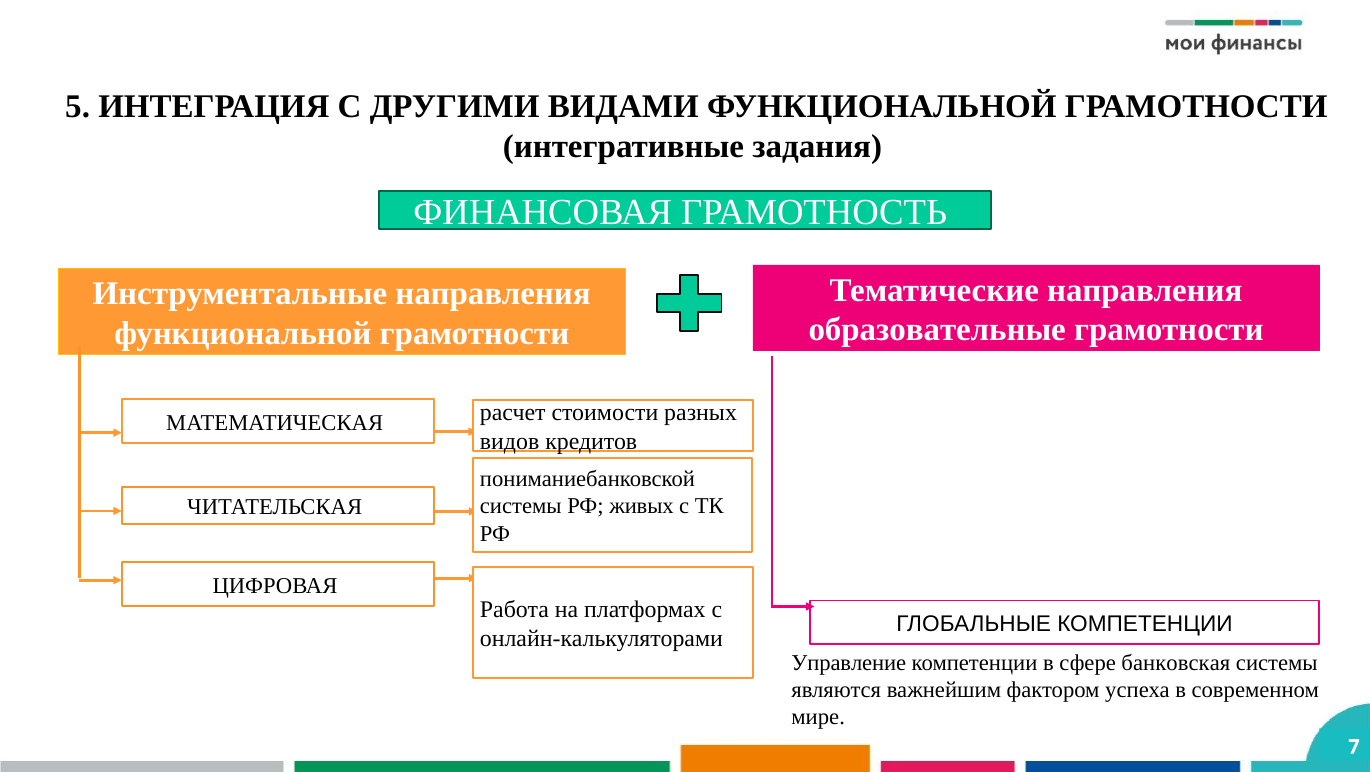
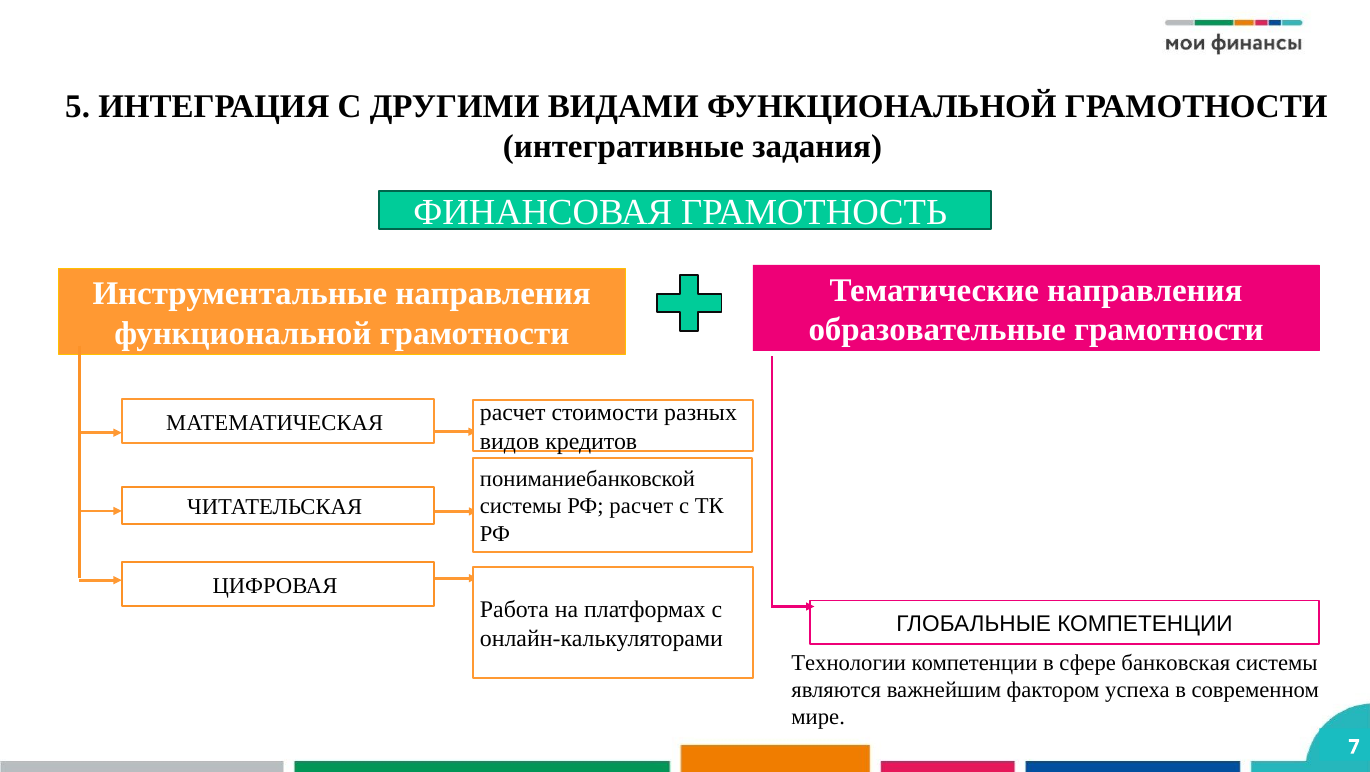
РФ живых: живых -> расчет (641, 507)
Управление: Управление -> Технологии (849, 663)
